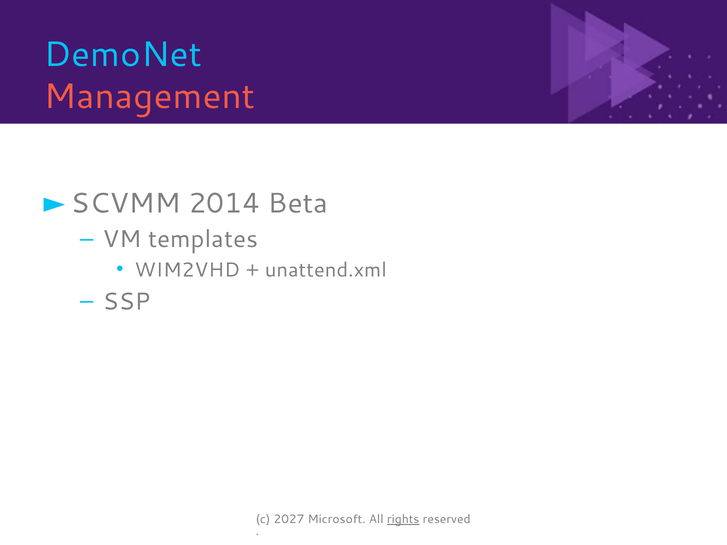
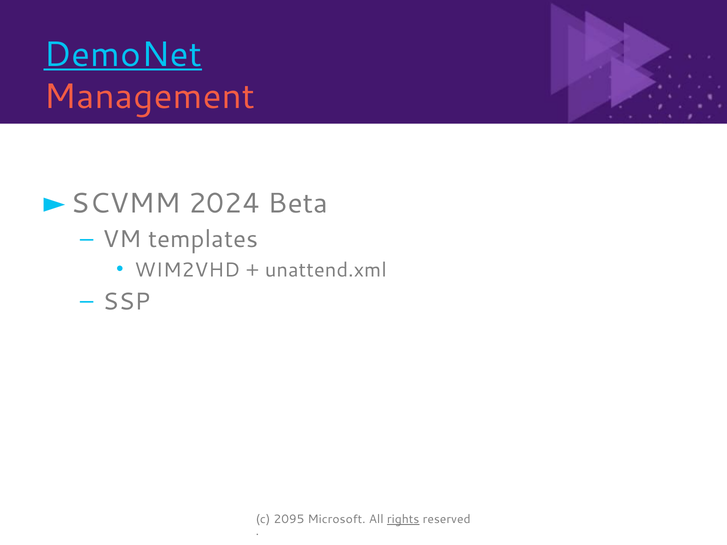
DemoNet underline: none -> present (123, 54)
2014: 2014 -> 2024 (224, 204)
2027: 2027 -> 2095 (289, 519)
